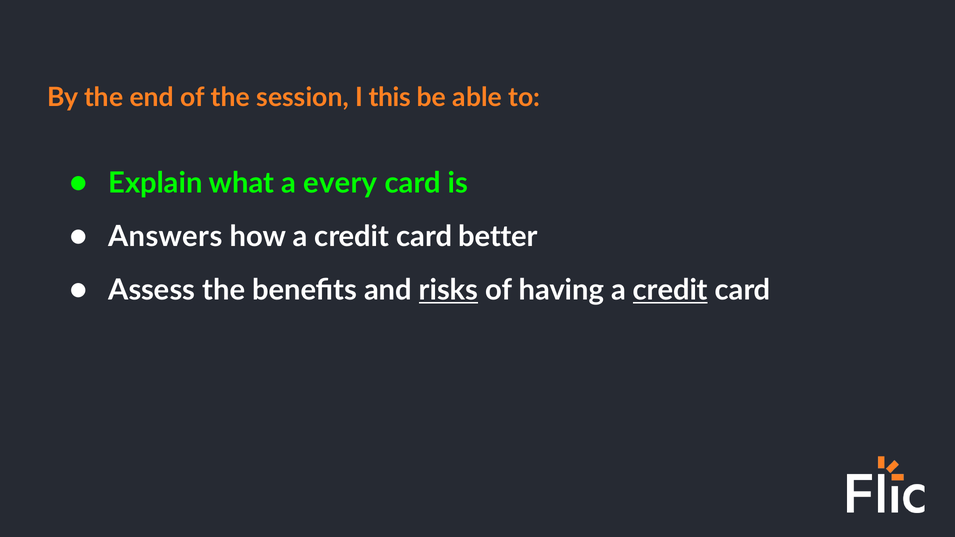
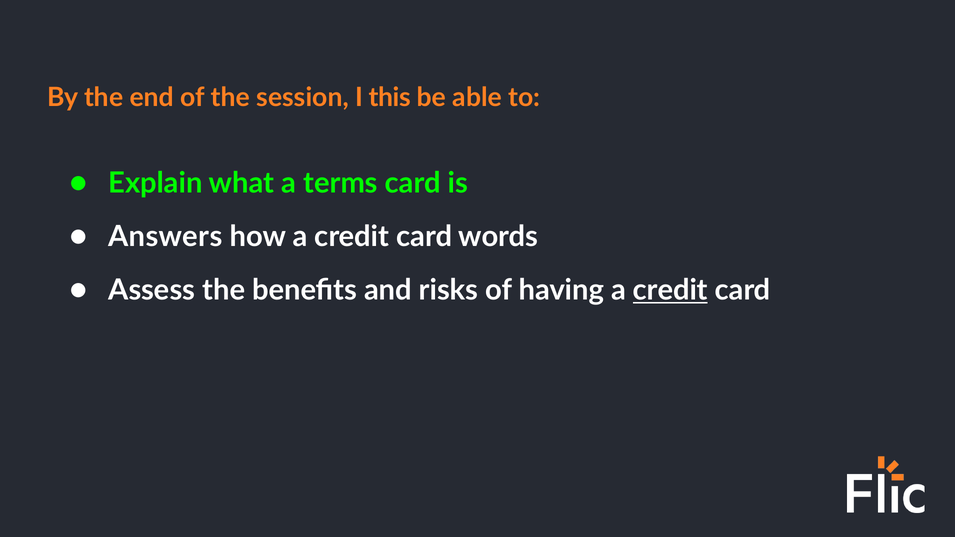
every: every -> terms (340, 183)
better: better -> words (498, 237)
risks underline: present -> none (449, 290)
